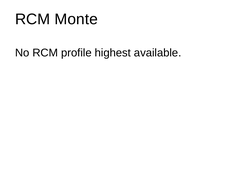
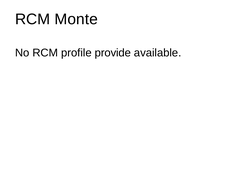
highest: highest -> provide (113, 53)
